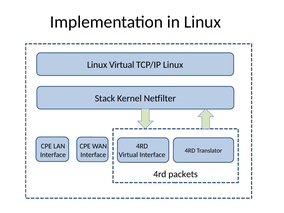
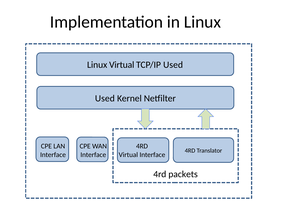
TCP/IP Linux: Linux -> Used (173, 65)
Stack: Stack -> Used (105, 98)
